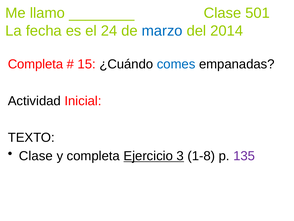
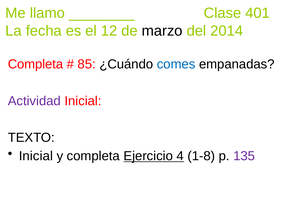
501: 501 -> 401 (258, 13)
24: 24 -> 12 (109, 31)
marzo colour: blue -> black (162, 31)
15: 15 -> 85 (87, 64)
Actividad colour: black -> purple (34, 101)
Clase: Clase -> Inicial (36, 156)
3: 3 -> 4 (180, 156)
